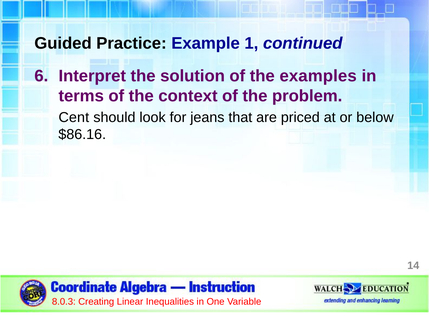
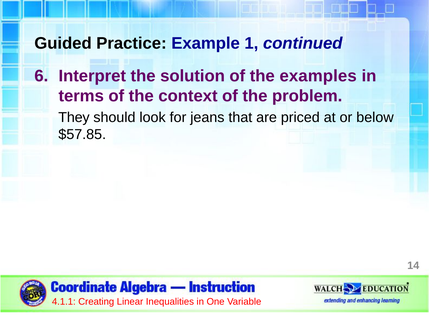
Cent: Cent -> They (74, 117)
$86.16: $86.16 -> $57.85 (82, 134)
8.0.3: 8.0.3 -> 4.1.1 (64, 302)
